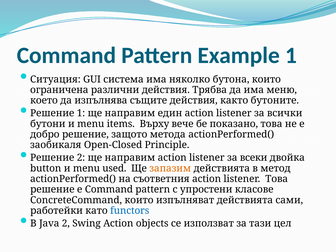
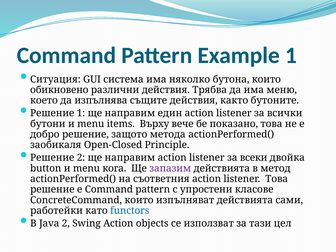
ограничена: ограничена -> обикновено (59, 90)
used: used -> кога (114, 168)
запазим colour: orange -> purple (170, 168)
